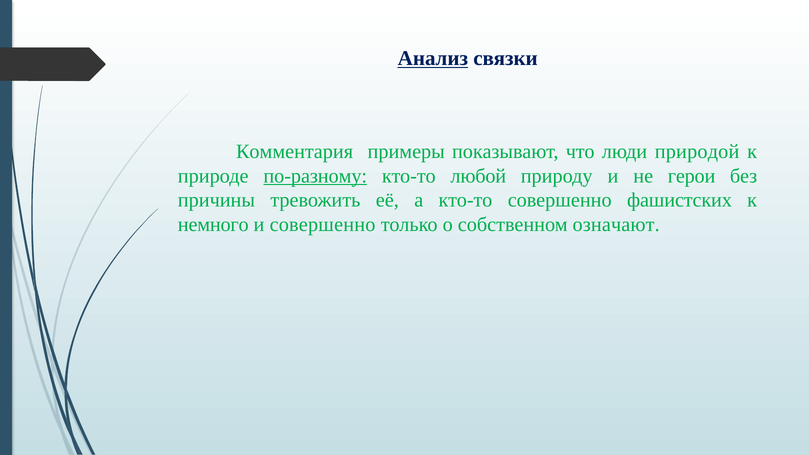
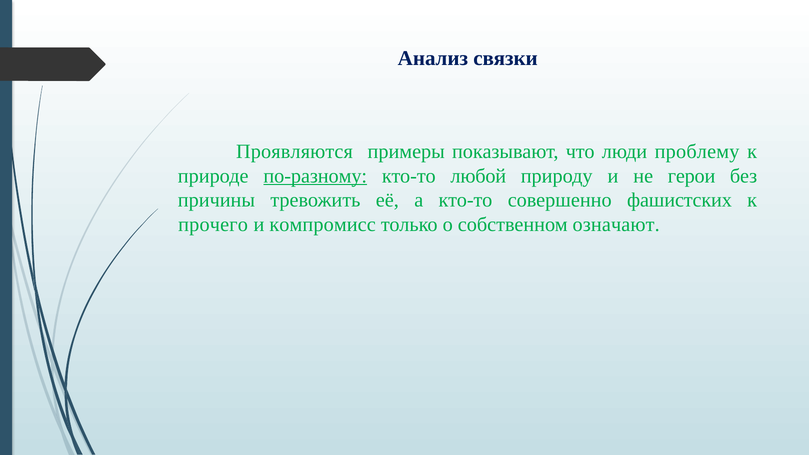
Анализ underline: present -> none (433, 59)
Комментария: Комментария -> Проявляются (294, 152)
природой: природой -> проблему (697, 152)
немного: немного -> прочего (213, 224)
и совершенно: совершенно -> компромисс (323, 224)
